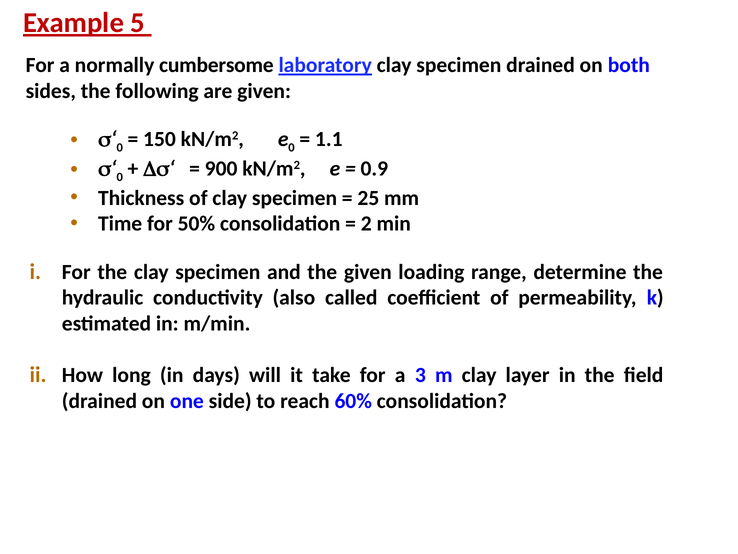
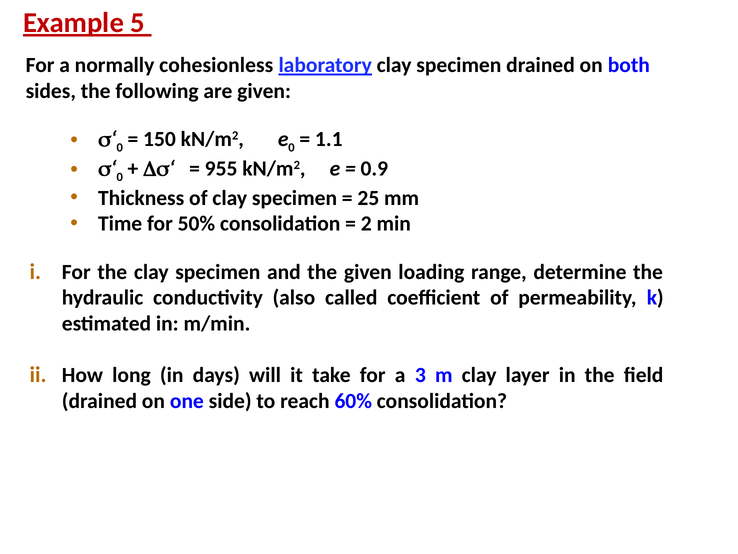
cumbersome: cumbersome -> cohesionless (216, 65)
900: 900 -> 955 (221, 168)
